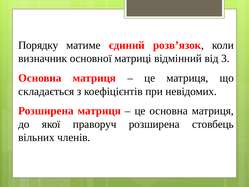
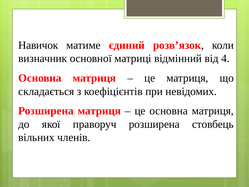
Порядку: Порядку -> Навичок (38, 45)
3: 3 -> 4 (226, 58)
